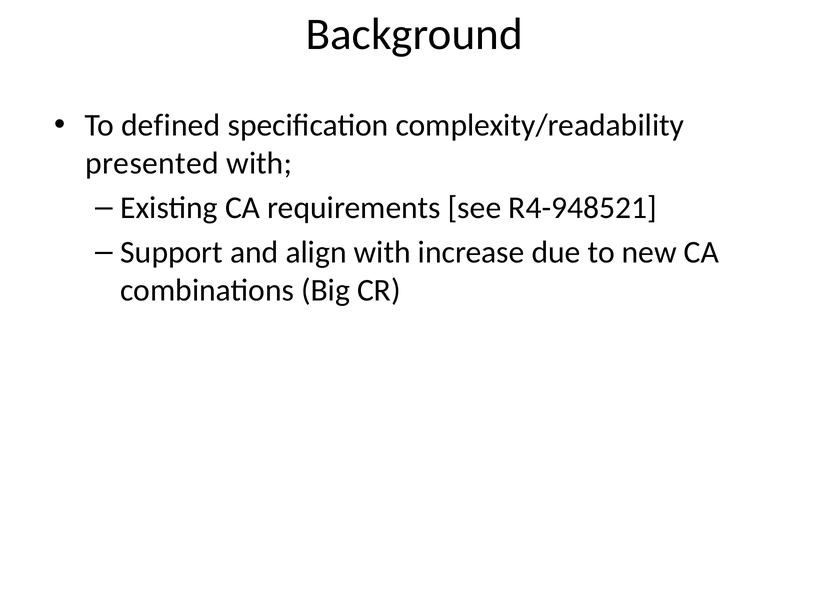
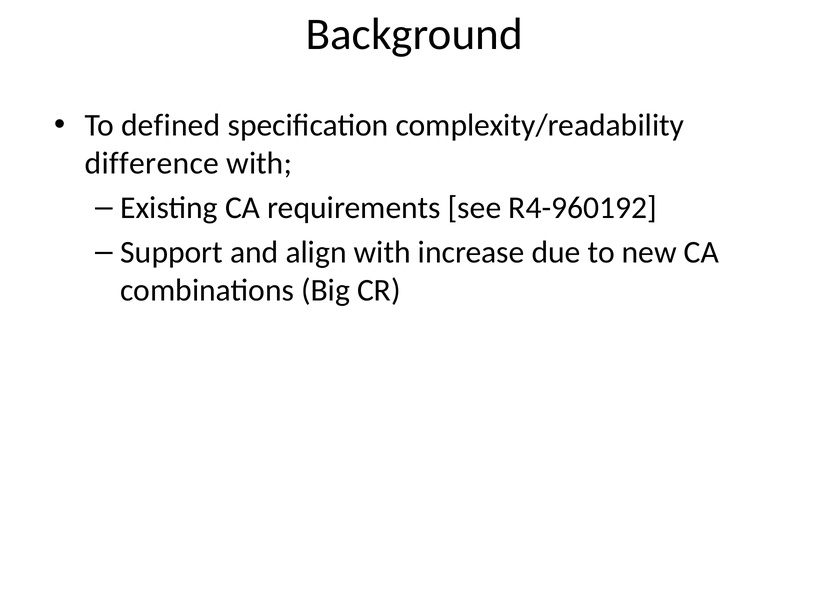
presented: presented -> difference (152, 163)
R4-948521: R4-948521 -> R4-960192 (583, 208)
